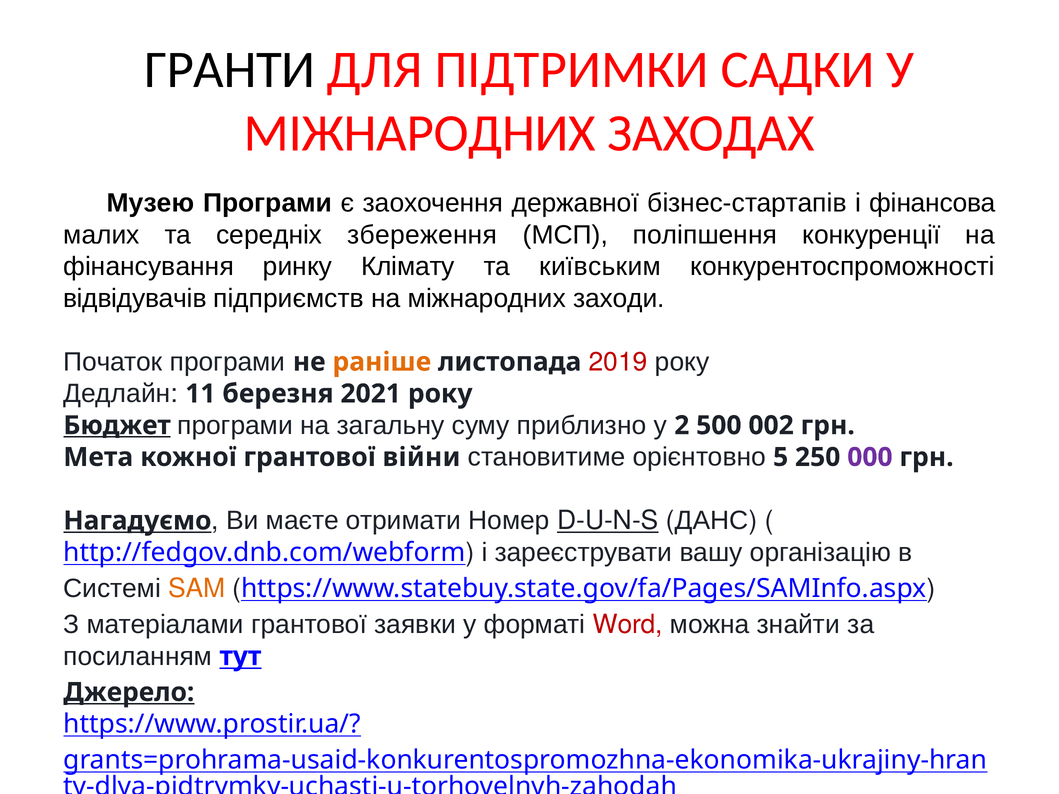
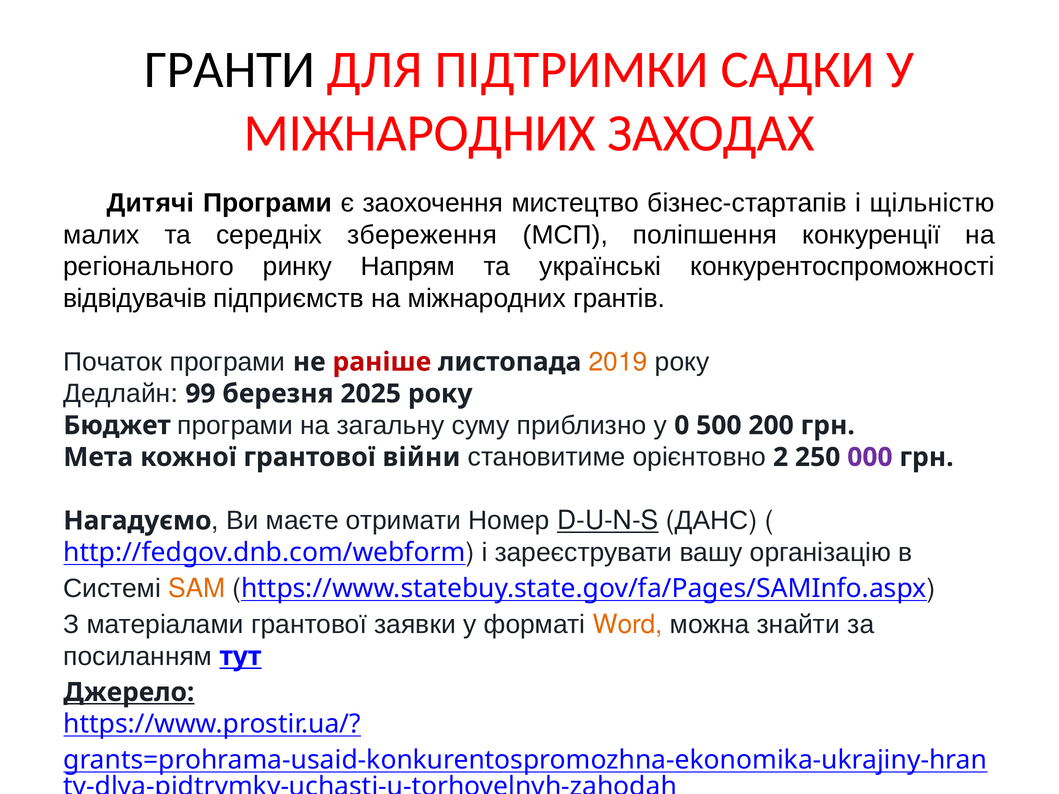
Музею: Музею -> Дитячі (150, 203)
державної: державної -> мистецтво (575, 203)
фінансова: фінансова -> щільністю (932, 203)
фінансування: фінансування -> регіонального (149, 267)
Клімату: Клімату -> Напрям (408, 267)
київським: київським -> українські (600, 267)
заходи: заходи -> грантів (619, 298)
раніше colour: orange -> red (382, 362)
2019 colour: red -> orange (618, 362)
11: 11 -> 99 (200, 394)
2021: 2021 -> 2025 (371, 394)
Бюджет underline: present -> none (117, 426)
2: 2 -> 0 (682, 426)
002: 002 -> 200 (771, 426)
5: 5 -> 2 (781, 457)
Нагадуємо underline: present -> none (137, 521)
Word colour: red -> orange (628, 625)
